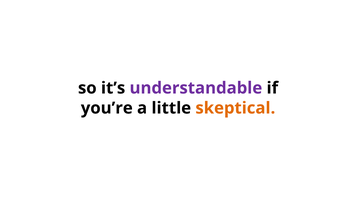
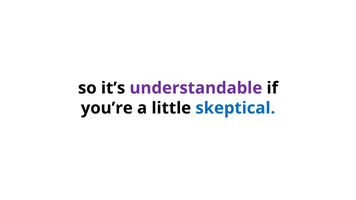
skeptical colour: orange -> blue (235, 108)
